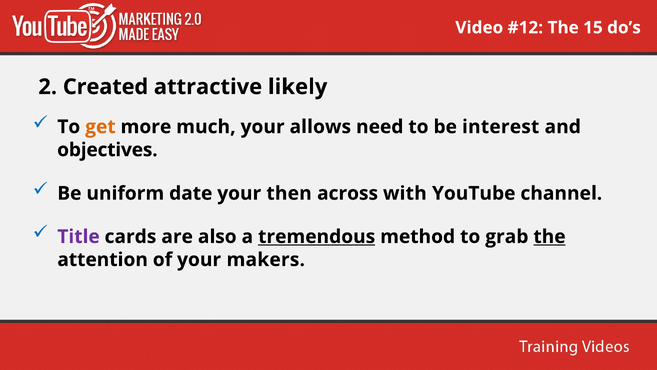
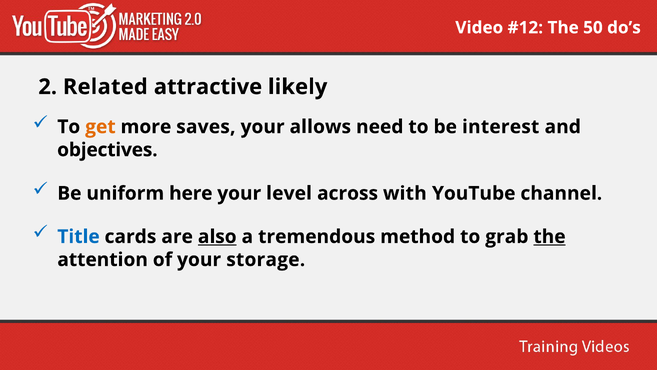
15: 15 -> 50 (593, 28)
Created: Created -> Related (105, 87)
much: much -> saves (206, 127)
date: date -> here (191, 193)
then: then -> level (289, 193)
Title colour: purple -> blue (78, 236)
also underline: none -> present (217, 236)
tremendous underline: present -> none (317, 236)
makers: makers -> storage (266, 259)
